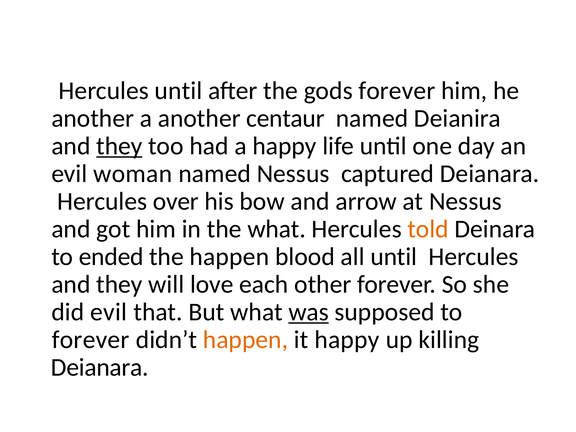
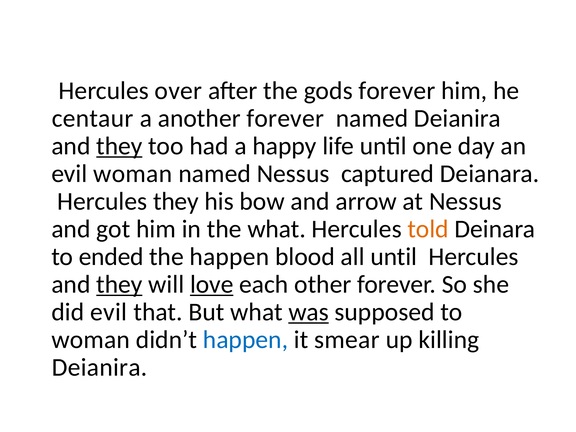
Hercules until: until -> over (178, 91)
another: another -> centaur (93, 118)
another centaur: centaur -> forever (285, 118)
Hercules over: over -> they (176, 201)
they underline: none -> present (119, 284)
love underline: none -> present (212, 284)
forever: forever -> woman (91, 340)
happen colour: orange -> blue (246, 340)
it happy: happy -> smear (347, 340)
Deianara: Deianara -> Deianira (100, 367)
